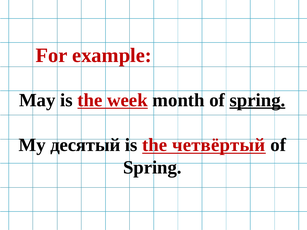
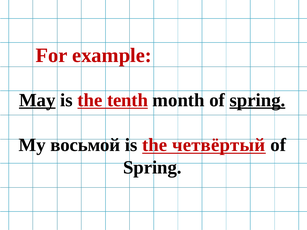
May underline: none -> present (37, 100)
week: week -> tenth (128, 100)
десятый: десятый -> восьмой (85, 145)
